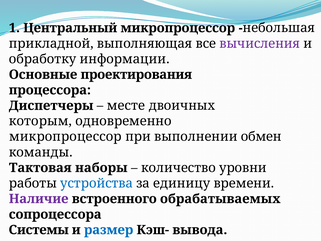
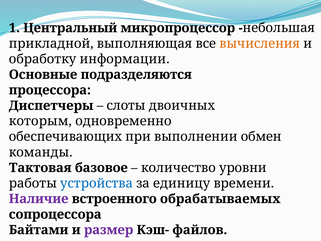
вычисления colour: purple -> orange (260, 43)
проектирования: проектирования -> подразделяются (136, 74)
месте: месте -> слоты (126, 106)
микропроцессор: микропроцессор -> обеспечивающих (65, 137)
наборы: наборы -> базовое (101, 168)
Системы: Системы -> Байтами (39, 230)
размер colour: blue -> purple (109, 230)
вывода: вывода -> файлов (200, 230)
